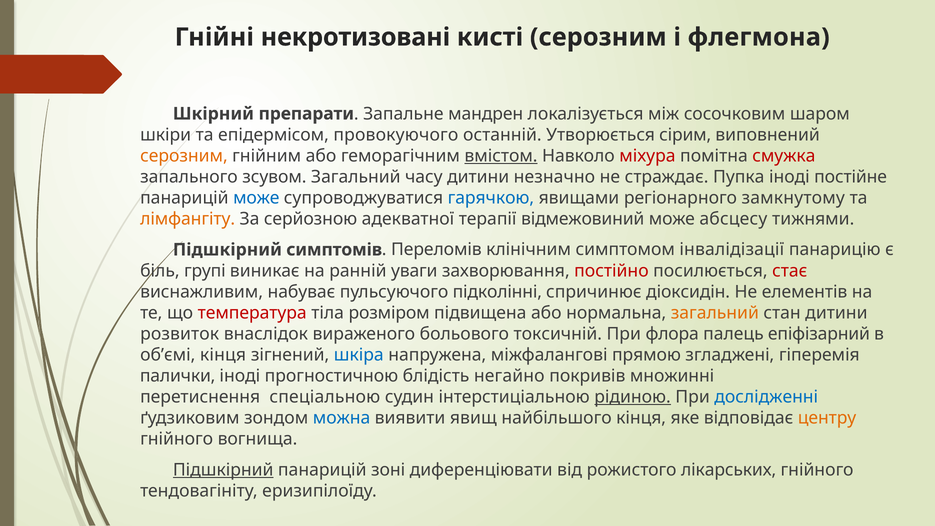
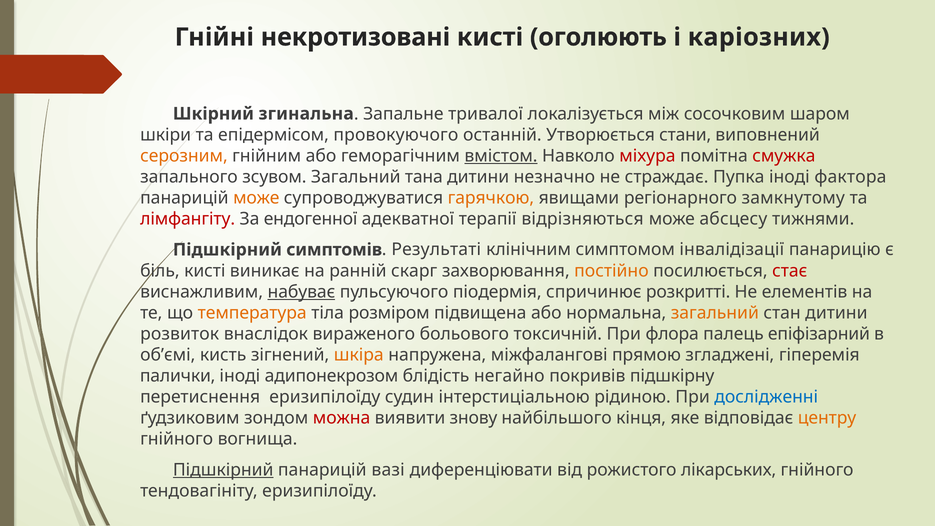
кисті серозним: серозним -> оголюють (598, 37)
флегмона: флегмона -> каріозних (759, 37)
препарати: препарати -> згинальна (306, 114)
мандрен: мандрен -> тривалої (486, 114)
сірим: сірим -> стани (685, 135)
часу: часу -> тана (424, 177)
постійне: постійне -> фактора (850, 177)
може colour: blue -> orange (256, 198)
гарячкою colour: blue -> orange (491, 198)
лімфангіту colour: orange -> red (188, 219)
серйозною: серйозною -> ендогенної (311, 219)
відмежовиний: відмежовиний -> відрізняються (583, 219)
Переломів: Переломів -> Результаті (436, 250)
біль групі: групі -> кисті (205, 271)
уваги: уваги -> скарг (414, 271)
постійно colour: red -> orange (611, 271)
набуває underline: none -> present (301, 292)
підколінні: підколінні -> піодермія (497, 292)
діоксидін: діоксидін -> розкритті (688, 292)
температура colour: red -> orange (252, 313)
об’ємі кінця: кінця -> кисть (223, 355)
шкіра colour: blue -> orange (359, 355)
прогностичною: прогностичною -> адипонекрозом (332, 376)
множинні: множинні -> підшкірну (672, 376)
перетиснення спеціальною: спеціальною -> еризипілоїду (325, 397)
рідиною underline: present -> none (633, 397)
можна colour: blue -> red (342, 418)
явищ: явищ -> знову (473, 418)
зоні: зоні -> вазі (388, 470)
